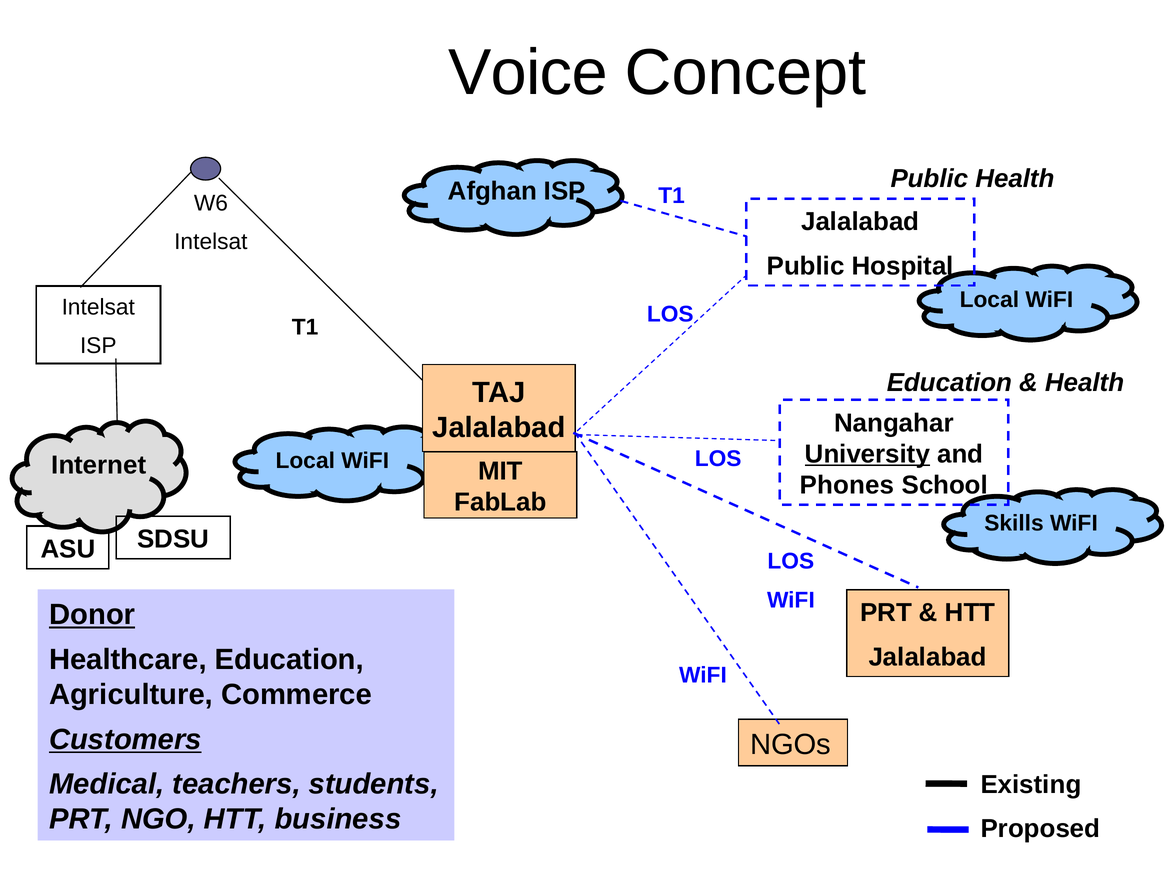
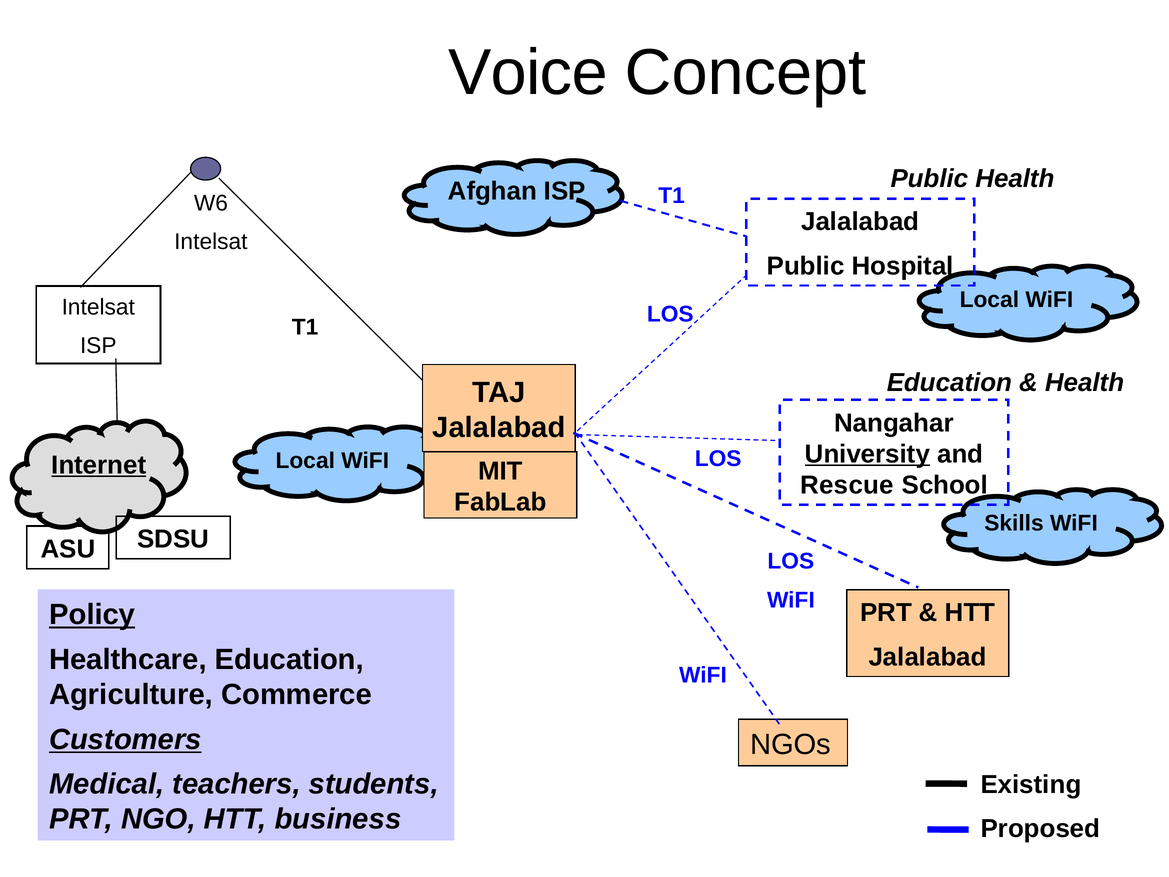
Internet underline: none -> present (99, 465)
Phones: Phones -> Rescue (847, 485)
Donor: Donor -> Policy (92, 614)
